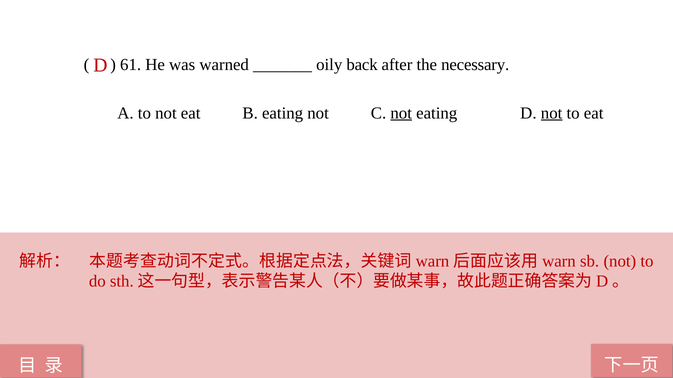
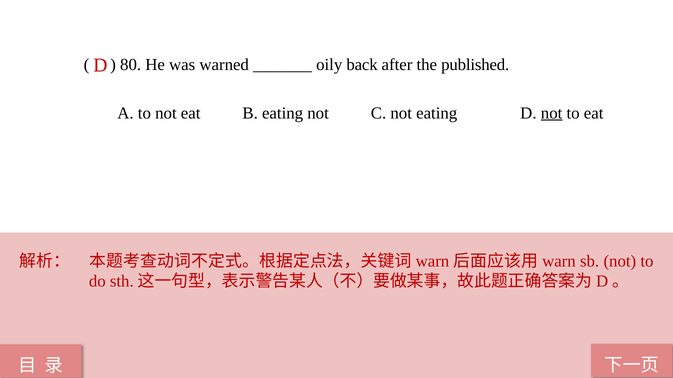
61: 61 -> 80 (131, 65)
necessary: necessary -> published (475, 65)
not underline: present -> none (401, 113)
